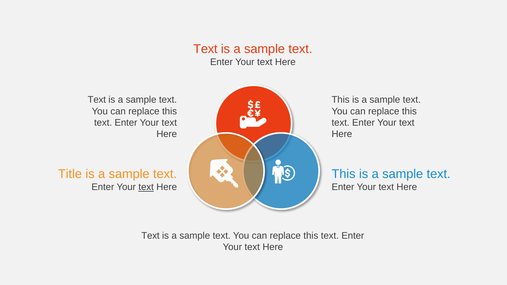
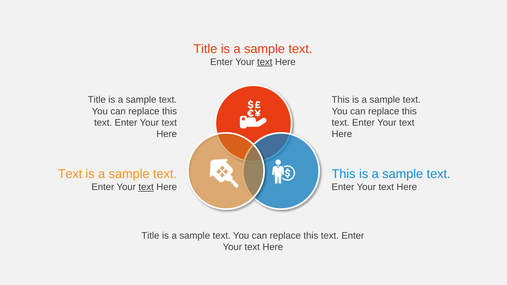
Text: Text -> Title (205, 49)
text underline: none -> present (265, 62)
Text: Text -> Title (97, 100)
Title: Title -> Text (70, 174)
Text: Text -> Title (150, 236)
